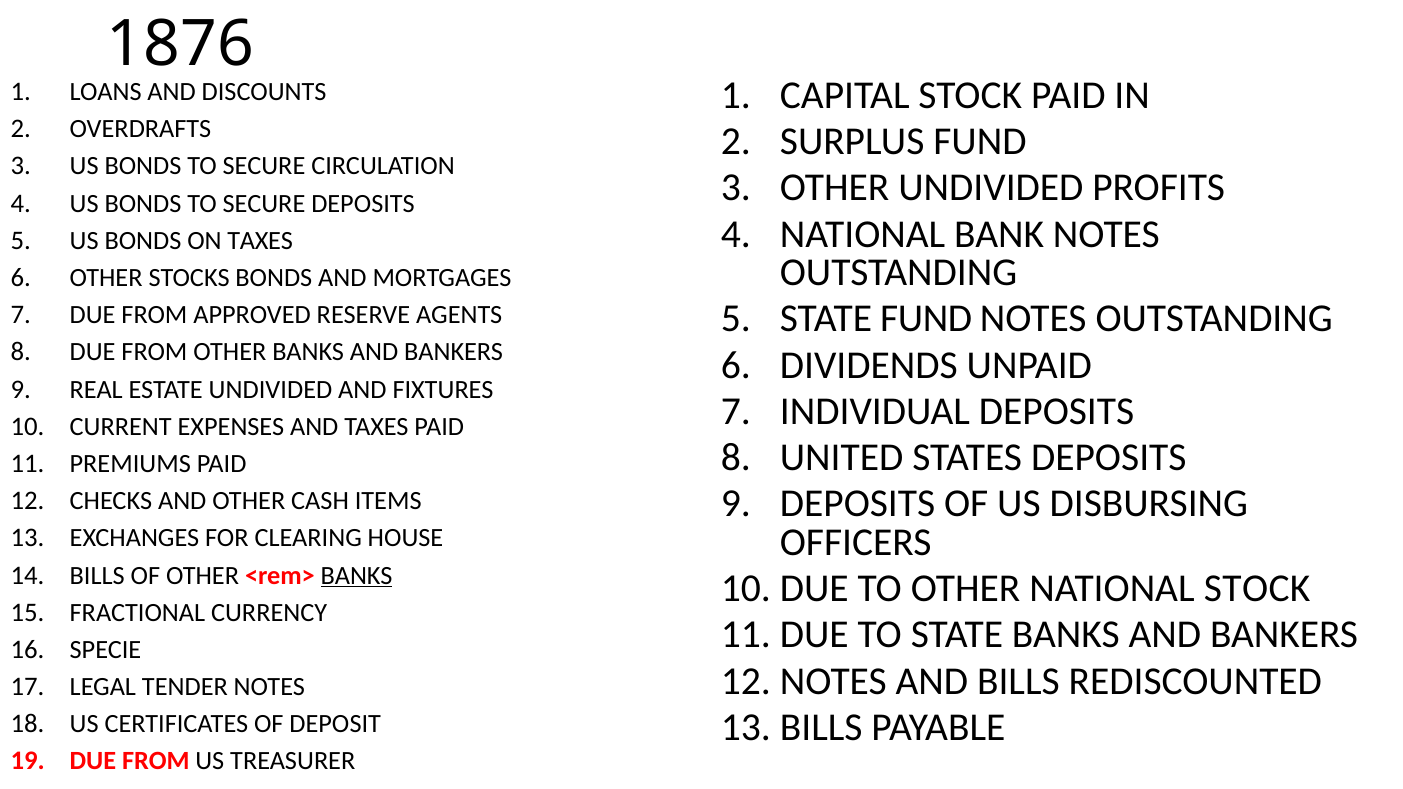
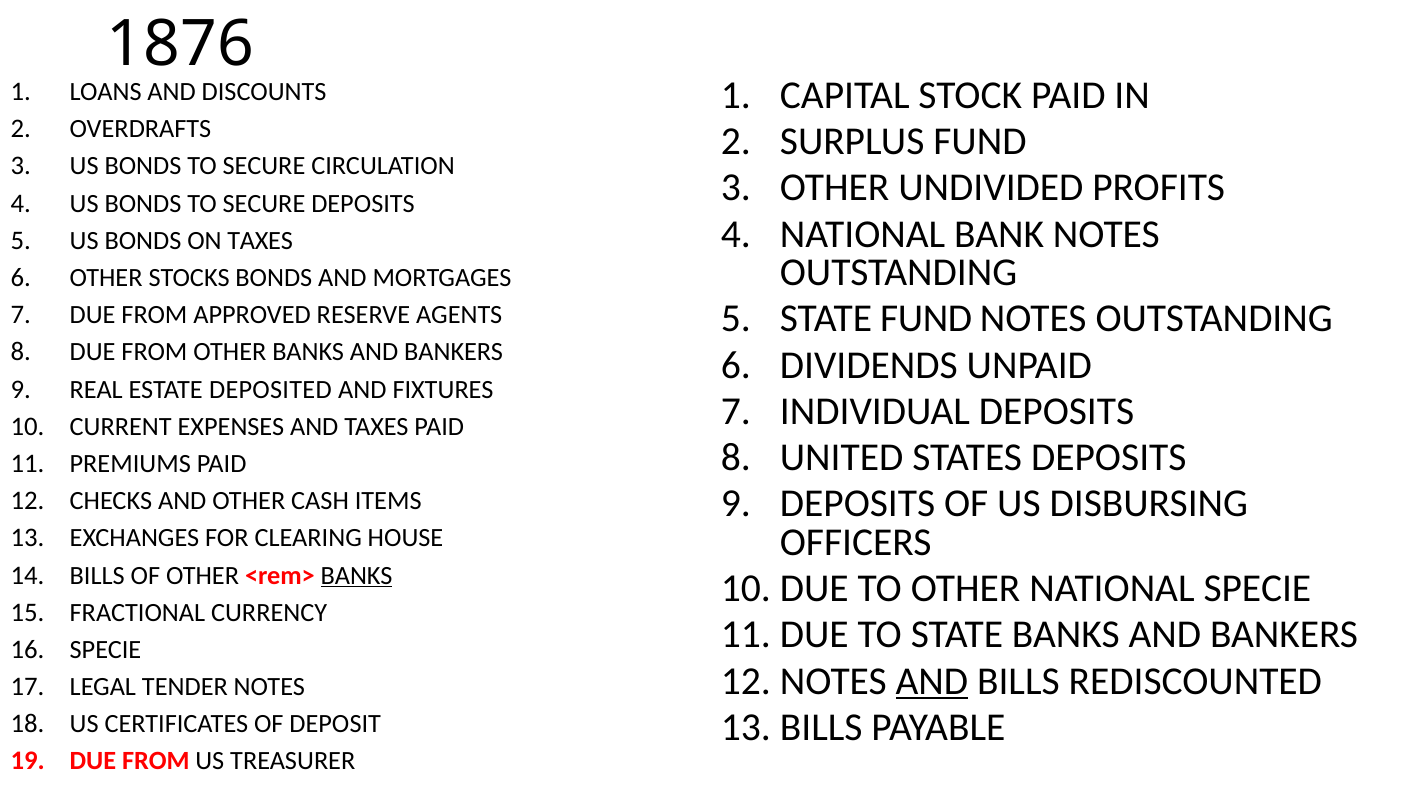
ESTATE UNDIVIDED: UNDIVIDED -> DEPOSITED (270, 389)
NATIONAL STOCK: STOCK -> SPECIE (1257, 589)
AND underline: none -> present (932, 681)
